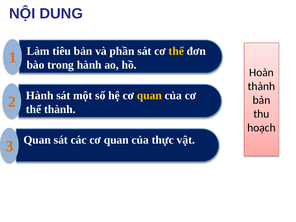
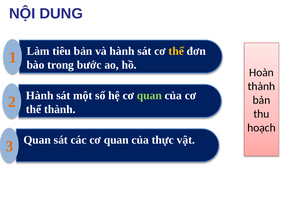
và phần: phần -> hành (122, 51)
trong hành: hành -> bước (89, 65)
quan colour: yellow -> light green (149, 95)
